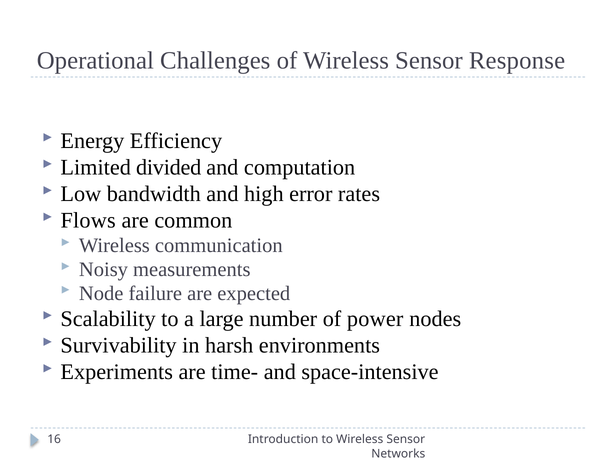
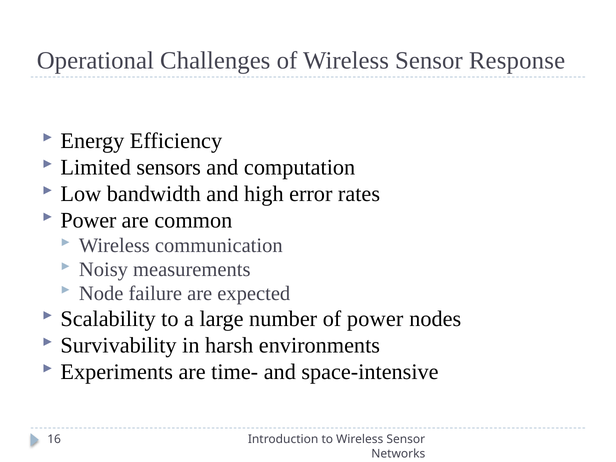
divided: divided -> sensors (169, 168)
Flows: Flows -> Power (88, 221)
